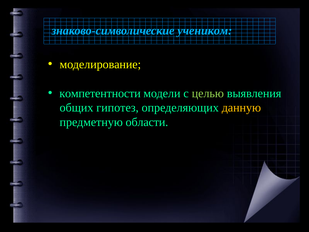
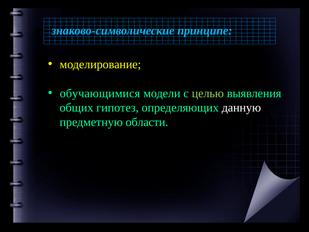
учеником: учеником -> принципе (205, 31)
компетентности: компетентности -> обучающимися (100, 93)
данную colour: yellow -> white (241, 108)
